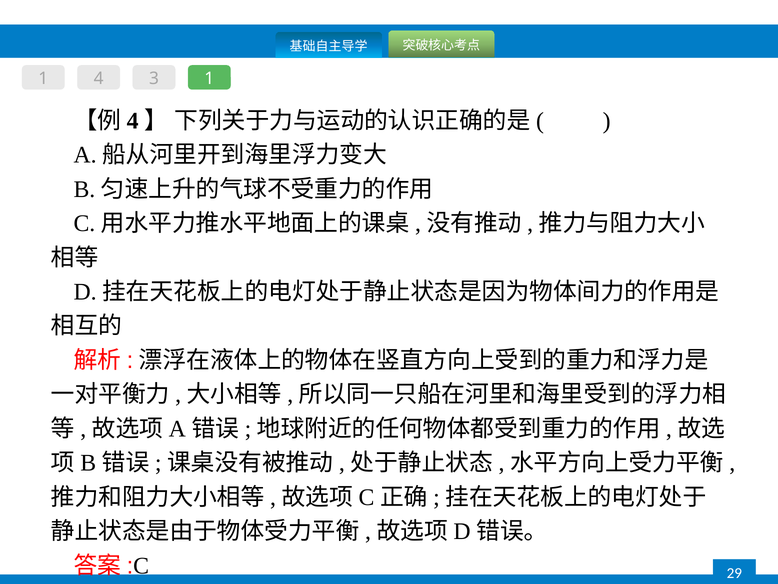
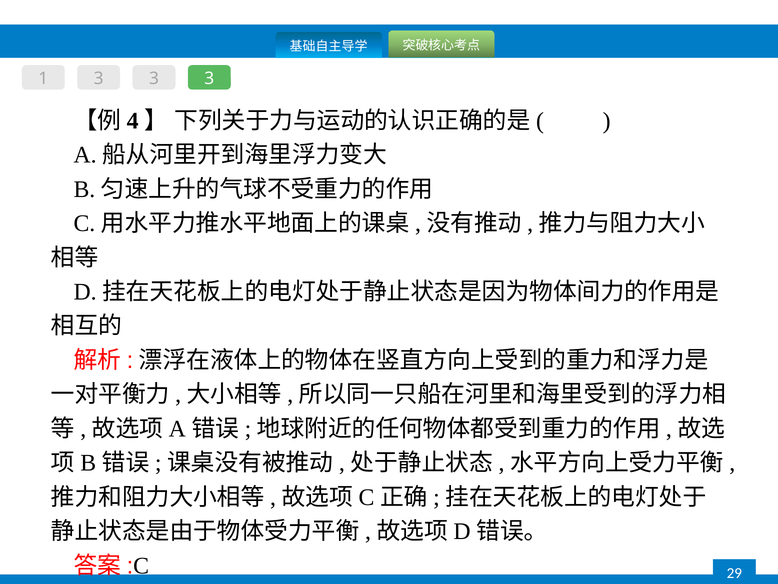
1 4: 4 -> 3 (99, 78)
1: 1 -> 3 (209, 78)
